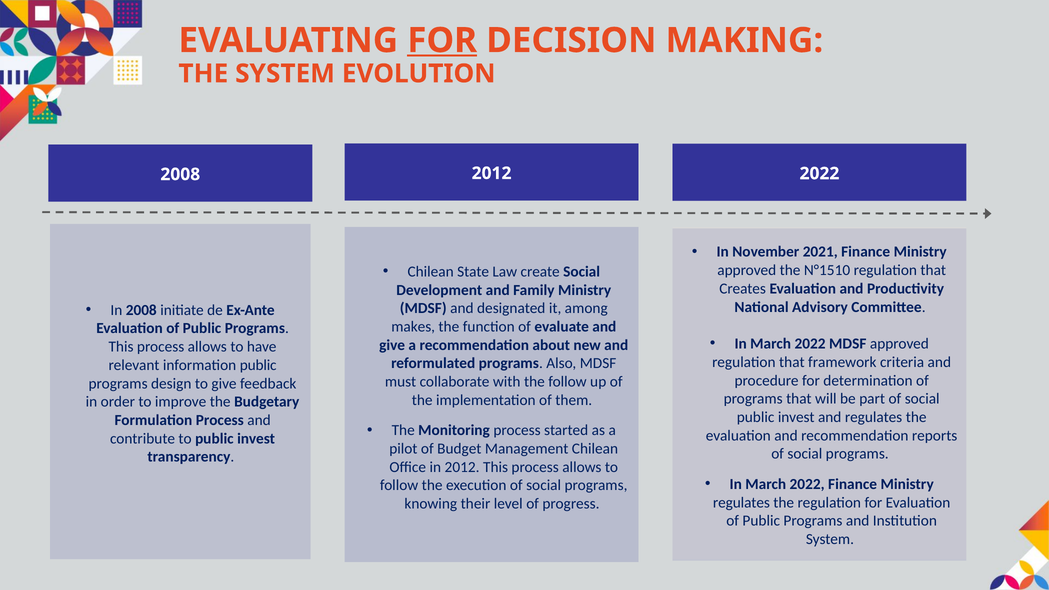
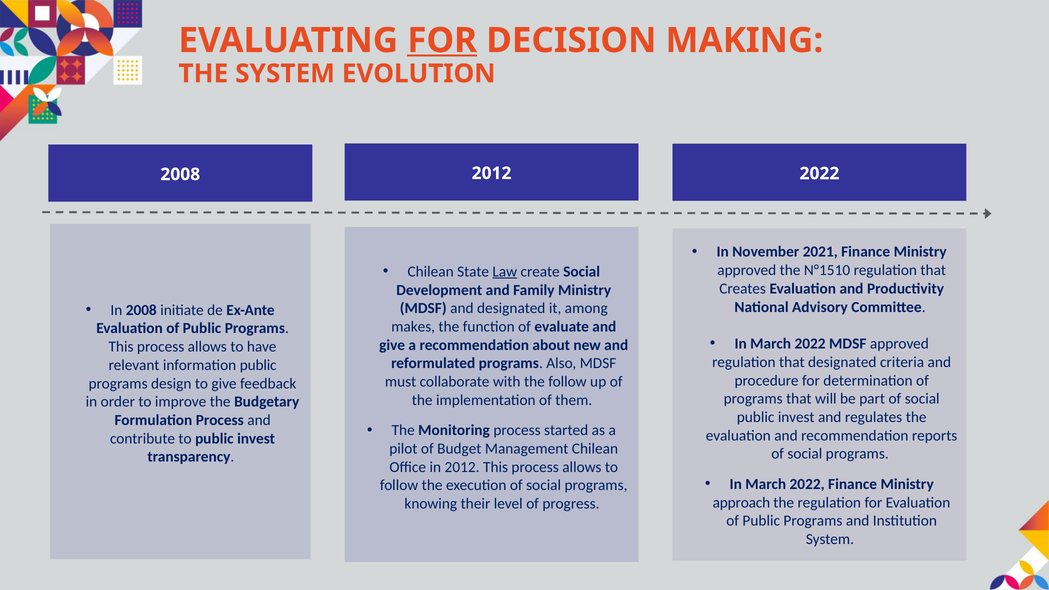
Law underline: none -> present (505, 272)
that framework: framework -> designated (842, 362)
regulates: regulates -> approach (741, 503)
